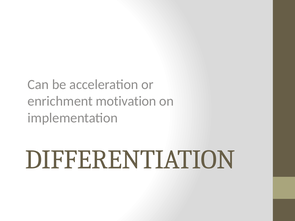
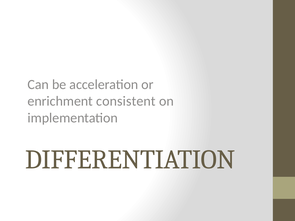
motivation: motivation -> consistent (126, 101)
